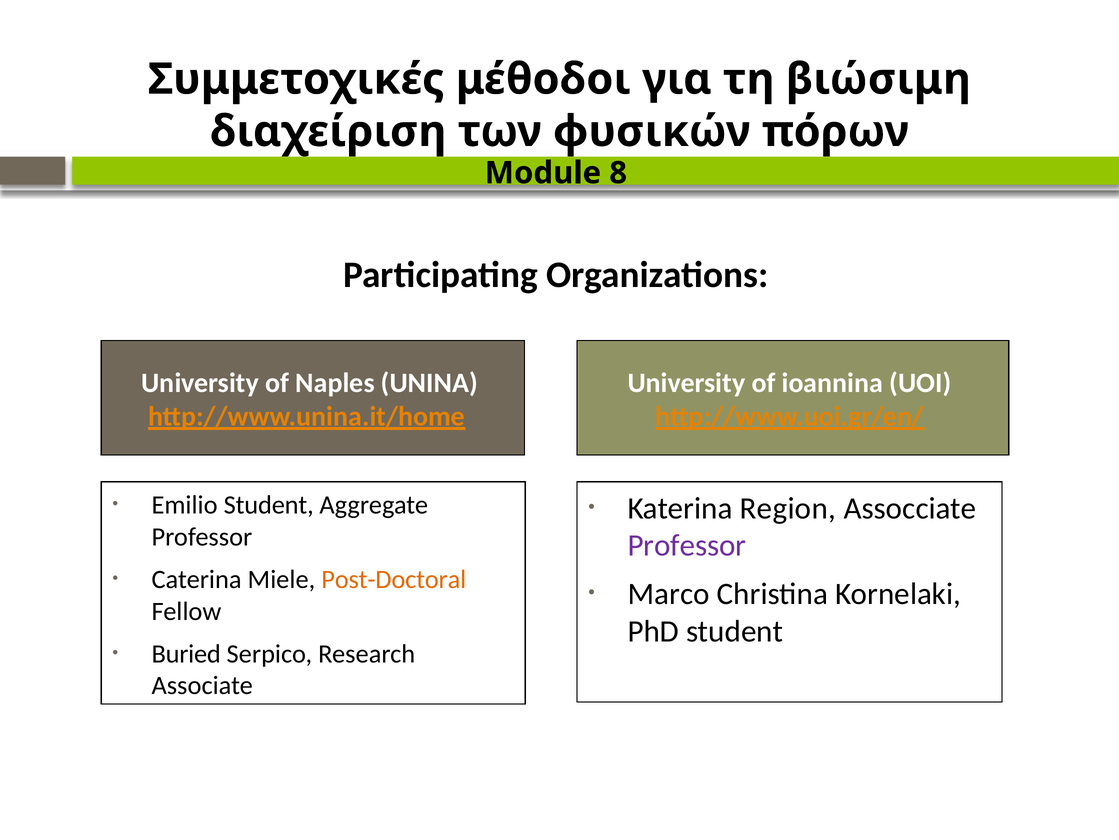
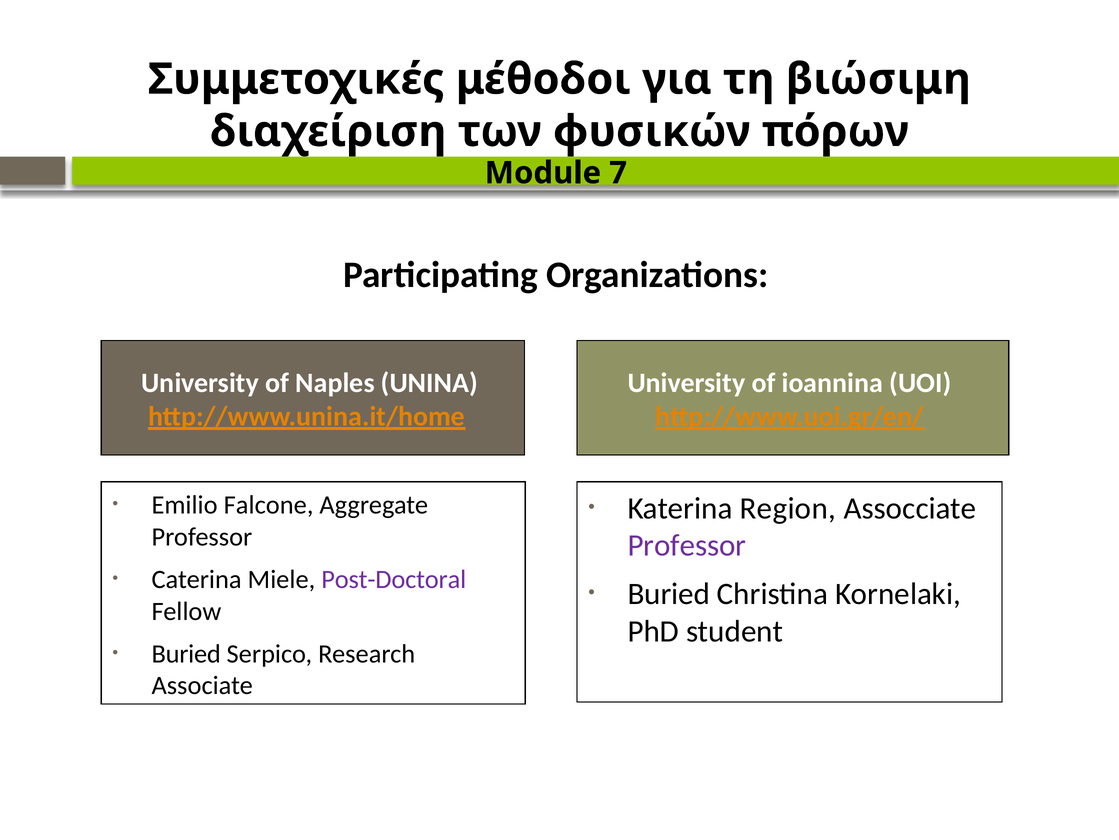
8: 8 -> 7 (618, 173)
Emilio Student: Student -> Falcone (269, 505)
Post-Doctoral colour: orange -> purple (394, 579)
Marco: Marco -> Buried (669, 593)
